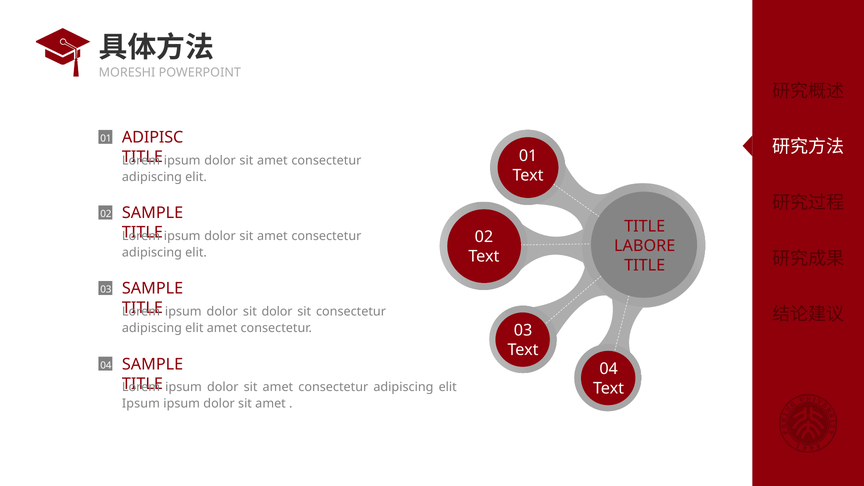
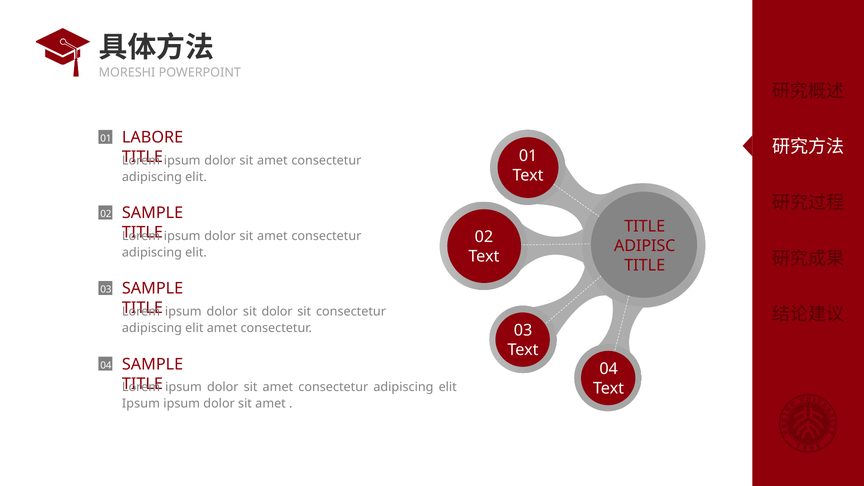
ADIPISC: ADIPISC -> LABORE (153, 138)
LABORE: LABORE -> ADIPISC (645, 246)
